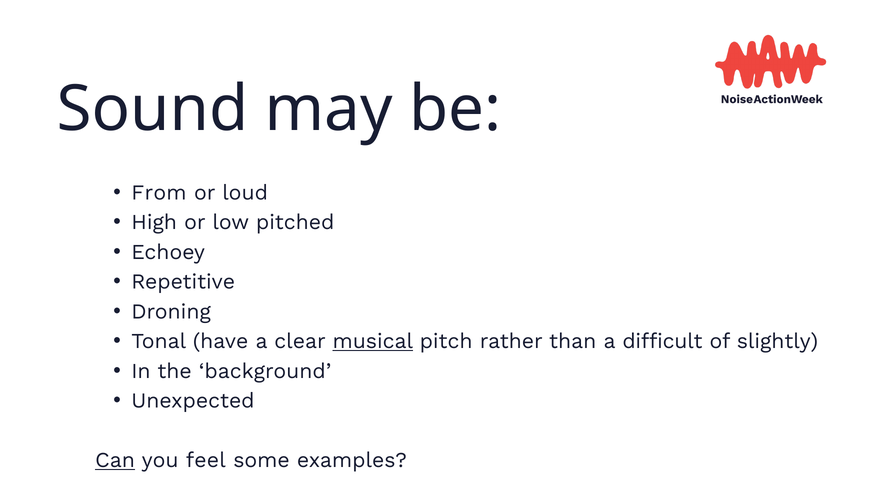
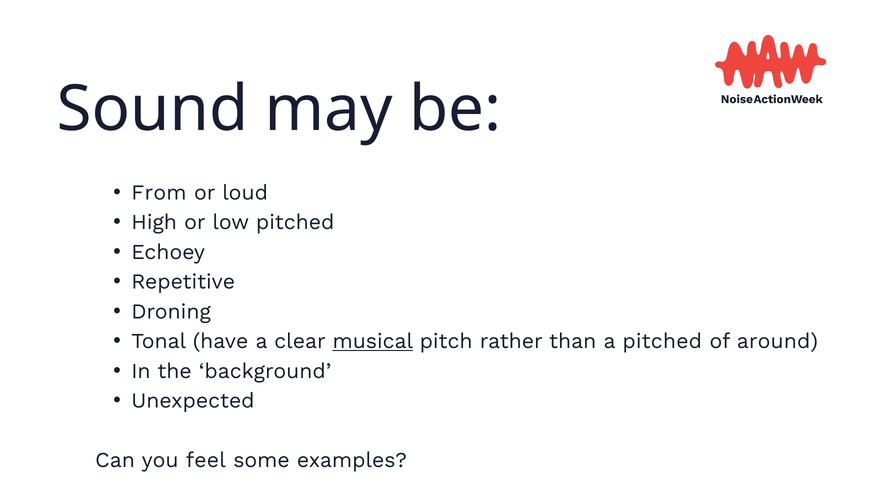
a difficult: difficult -> pitched (662, 341)
slightly: slightly -> around (777, 341)
Can underline: present -> none (115, 460)
